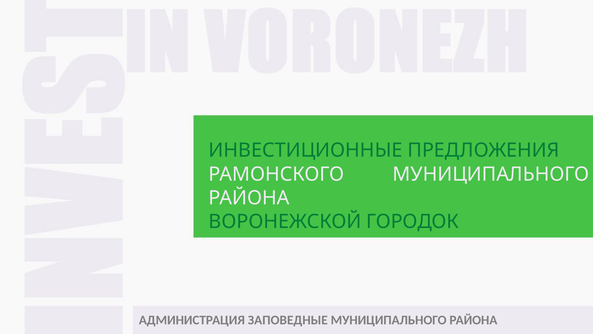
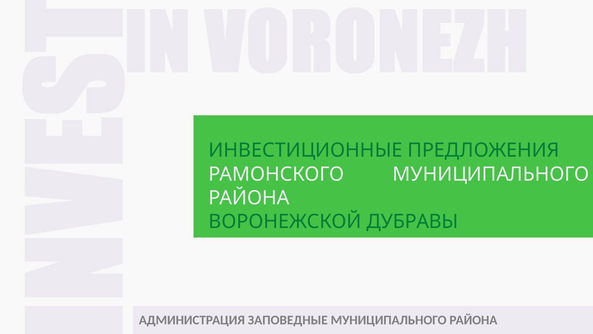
ГОРОДОК: ГОРОДОК -> ДУБРАВЫ (412, 221)
